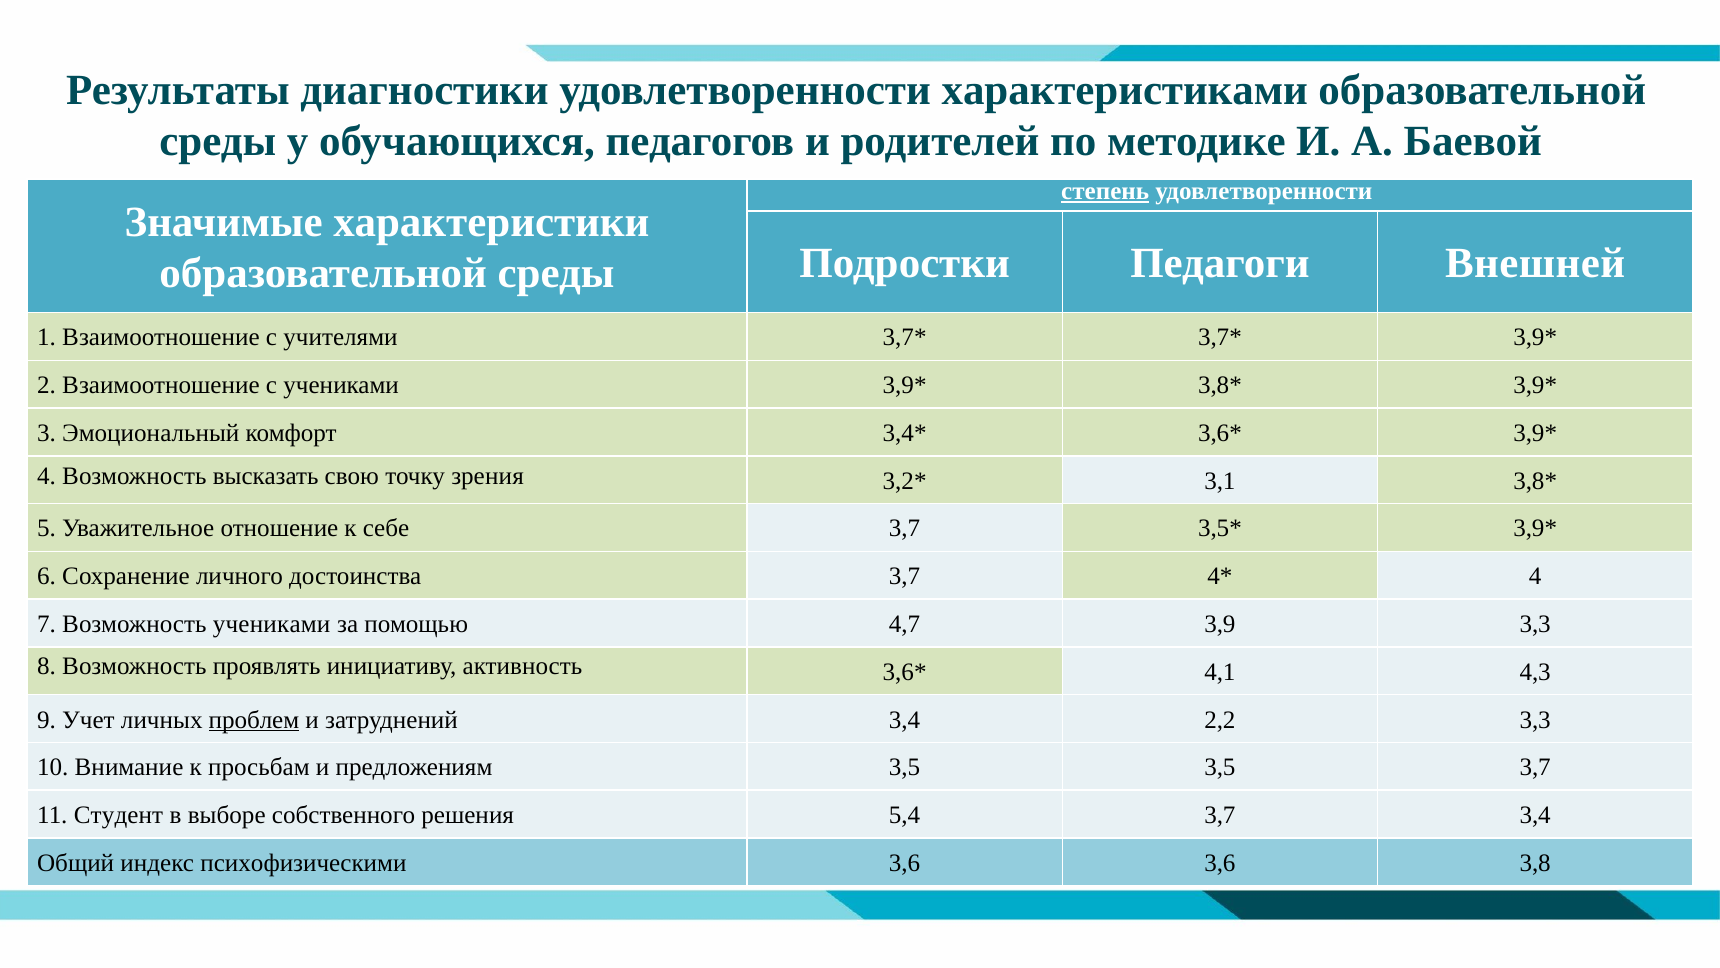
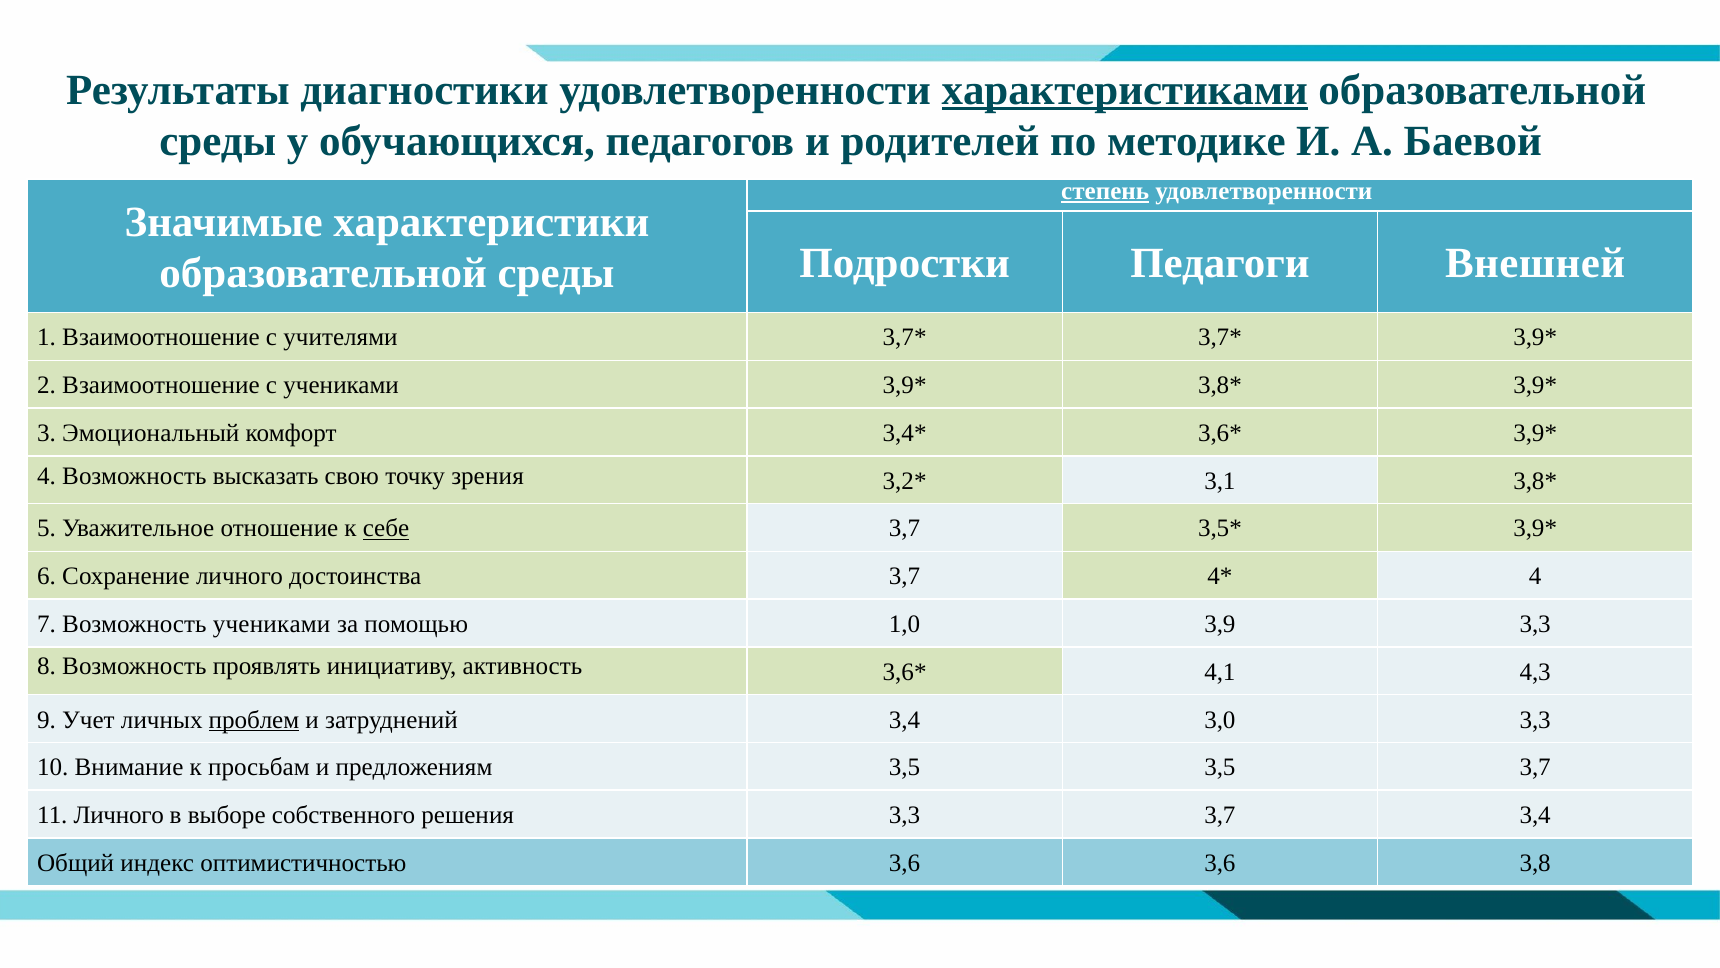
характеристиками underline: none -> present (1125, 90)
себе underline: none -> present (386, 528)
4,7: 4,7 -> 1,0 (905, 624)
2,2: 2,2 -> 3,0 (1220, 719)
11 Студент: Студент -> Личного (119, 815)
решения 5,4: 5,4 -> 3,3 (905, 815)
психофизическими: психофизическими -> оптимистичностью (303, 863)
